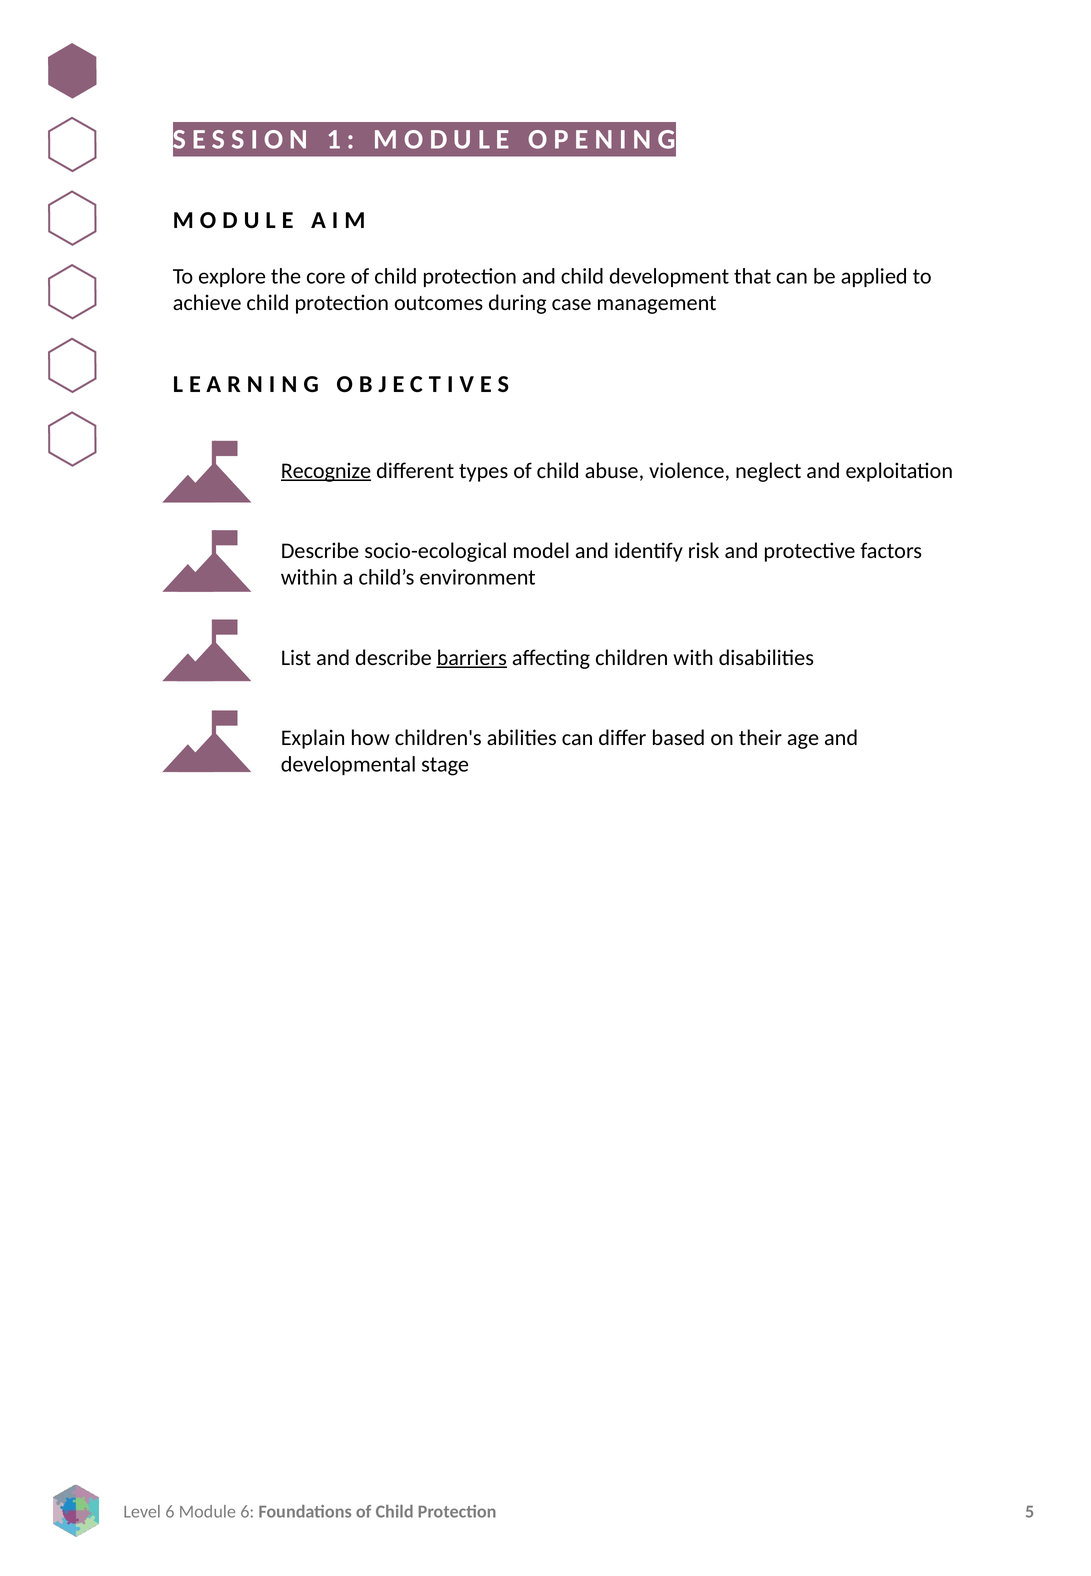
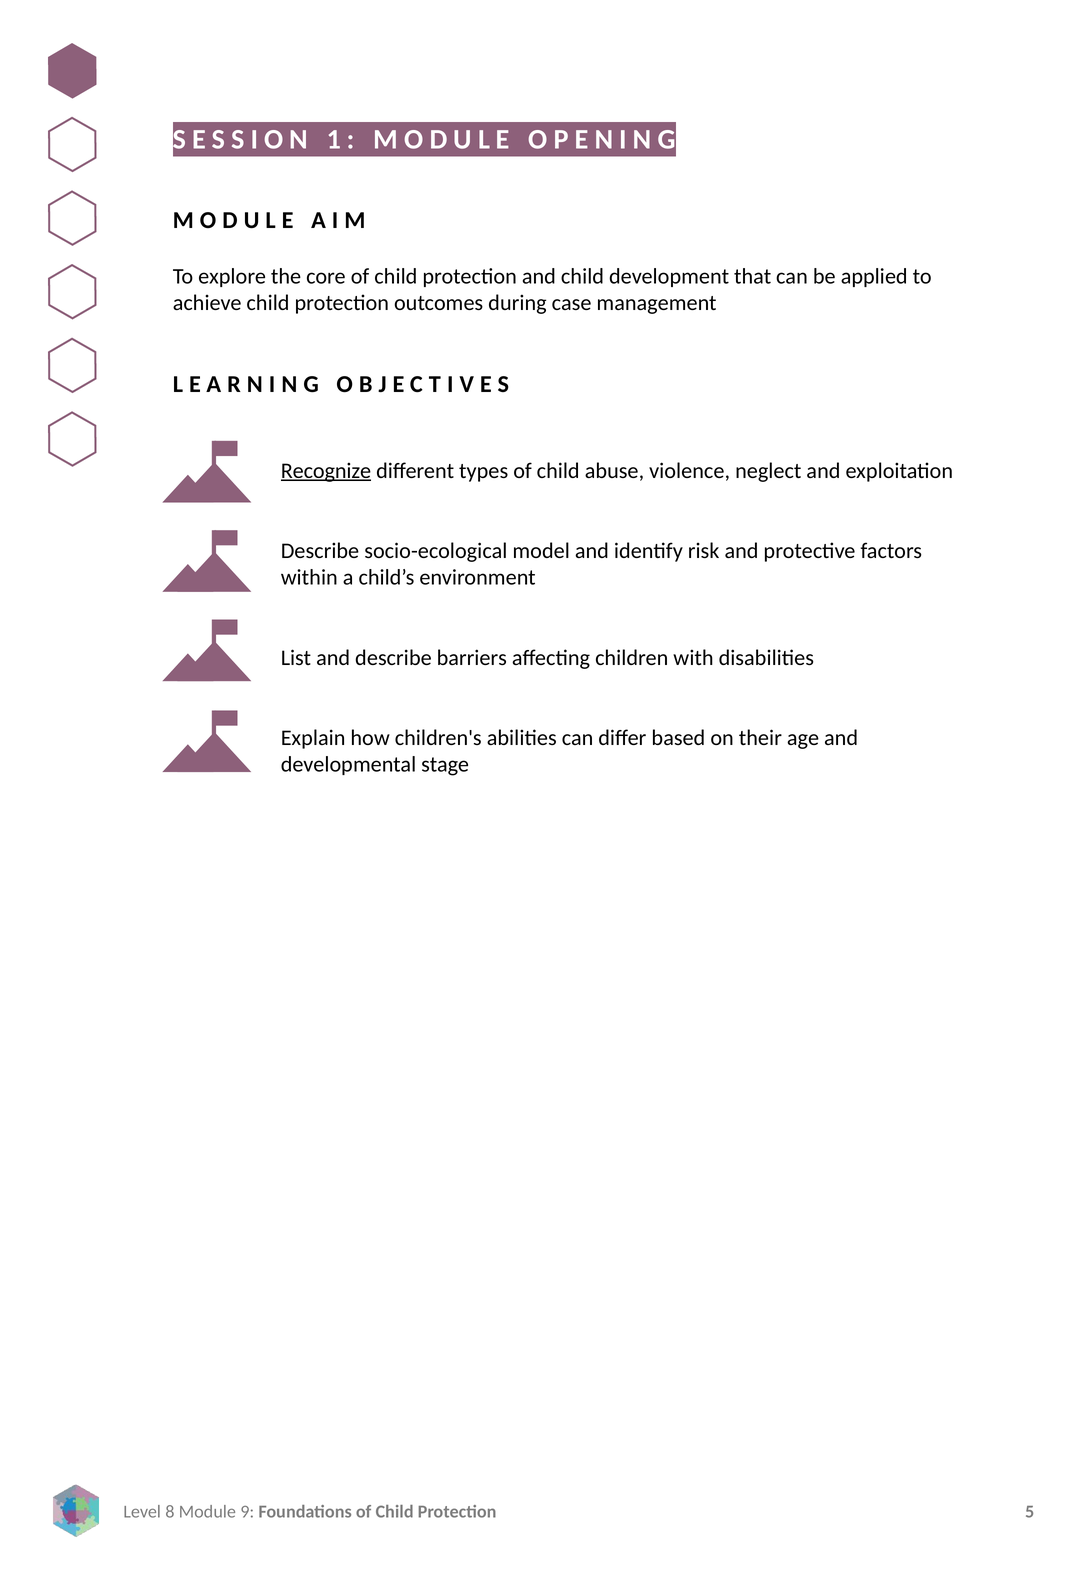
barriers underline: present -> none (472, 658)
6: 6 -> 8 (170, 1512)
Module 6: 6 -> 9 (247, 1512)
